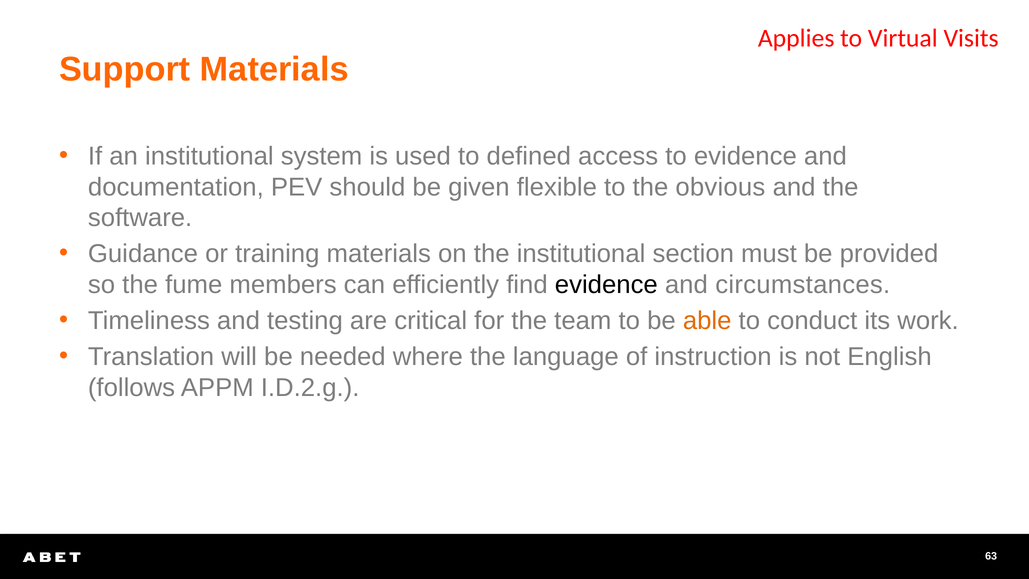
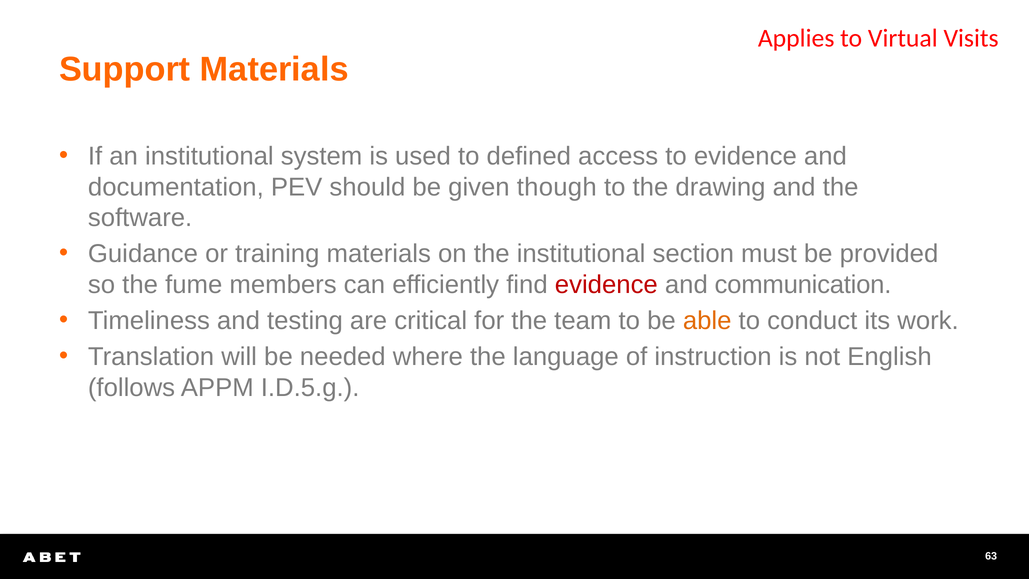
flexible: flexible -> though (557, 187)
obvious: obvious -> drawing (720, 187)
evidence colour: black -> red (606, 285)
circumstances: circumstances -> communication (803, 285)
I.D.2.g: I.D.2.g -> I.D.5.g (310, 388)
